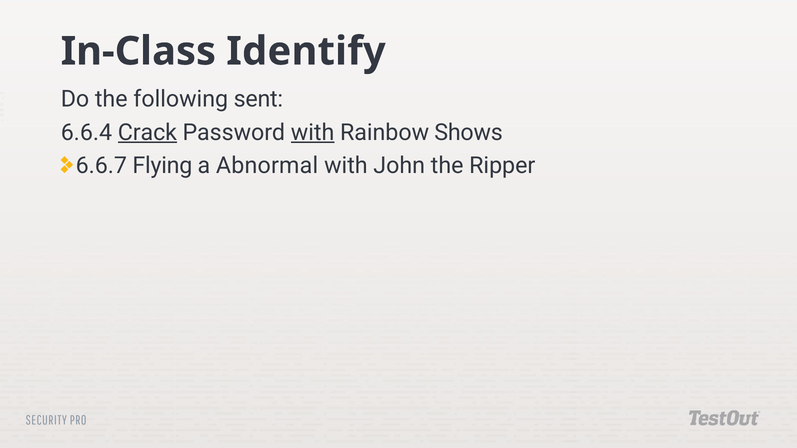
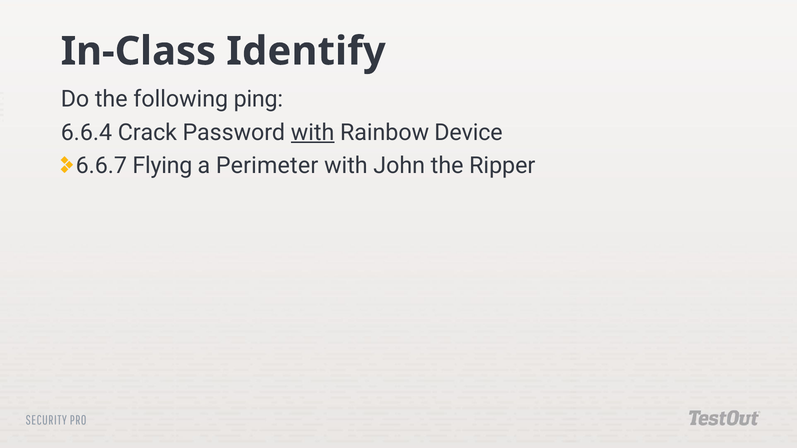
sent: sent -> ping (258, 99)
Crack underline: present -> none (147, 133)
Shows: Shows -> Device (469, 133)
Abnormal: Abnormal -> Perimeter (267, 166)
